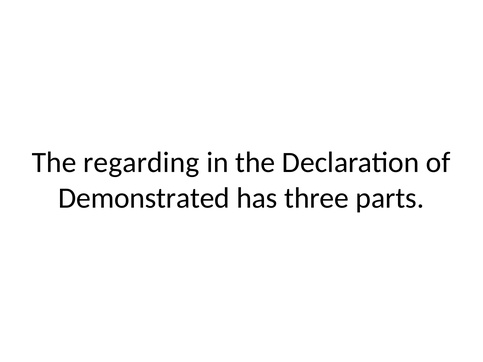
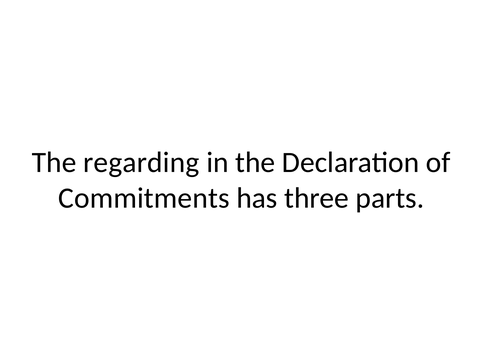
Demonstrated: Demonstrated -> Commitments (144, 198)
